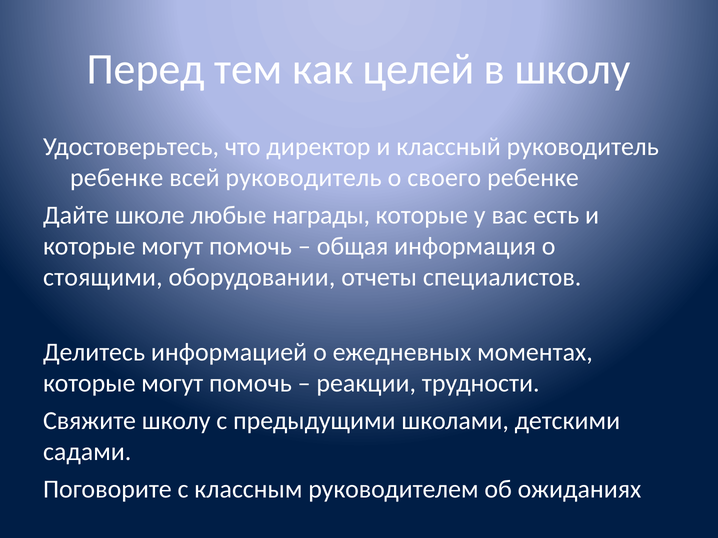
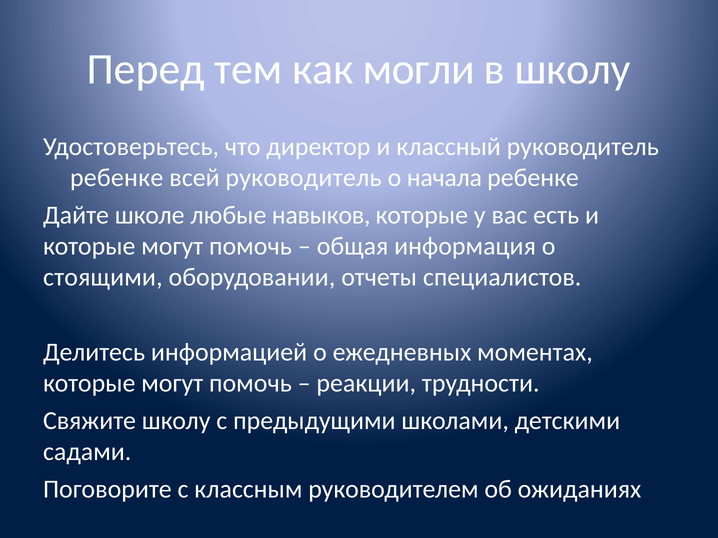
целей: целей -> могли (419, 70)
своего: своего -> начала (444, 178)
награды: награды -> навыков (321, 215)
